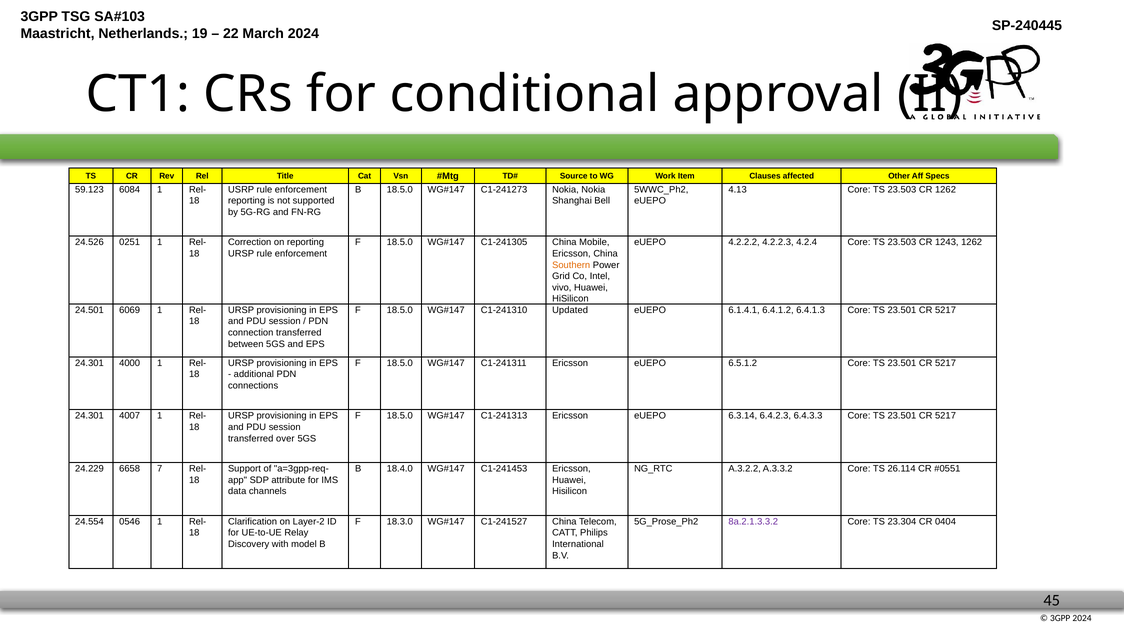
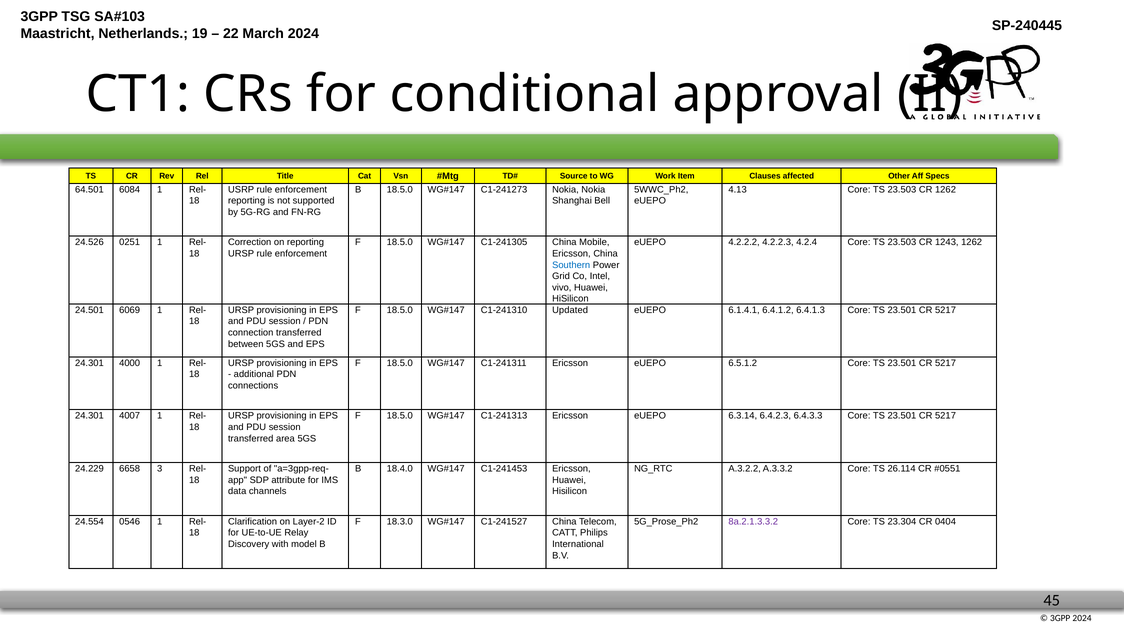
59.123: 59.123 -> 64.501 (89, 190)
Southern colour: orange -> blue (571, 265)
over: over -> area (285, 439)
7: 7 -> 3 (160, 469)
